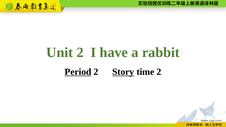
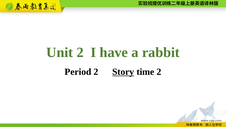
Period underline: present -> none (78, 72)
